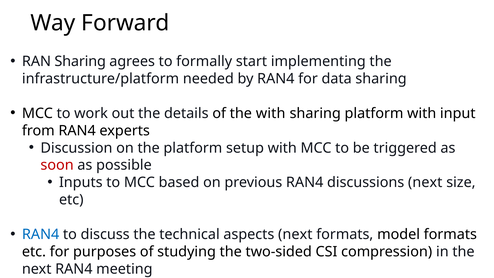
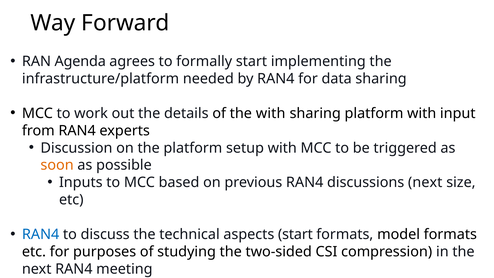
RAN Sharing: Sharing -> Agenda (80, 61)
soon colour: red -> orange (57, 165)
aspects next: next -> start (295, 234)
